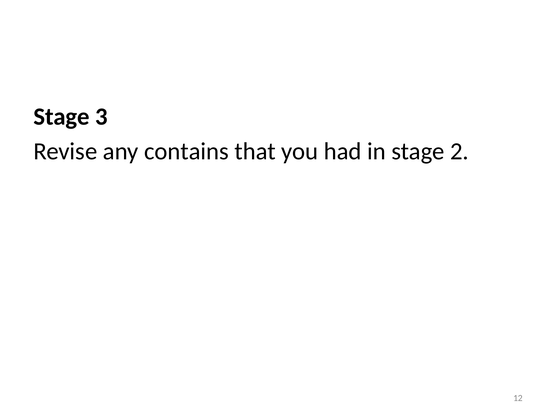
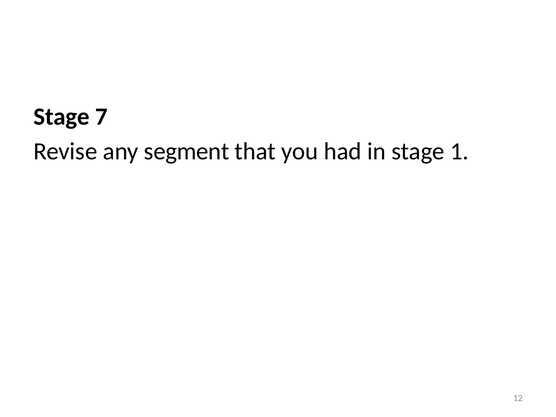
3: 3 -> 7 (101, 117)
contains: contains -> segment (187, 151)
2: 2 -> 1 (459, 151)
